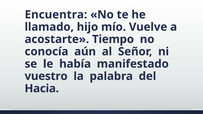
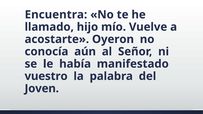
Tiempo: Tiempo -> Oyeron (113, 39)
Hacia: Hacia -> Joven (42, 89)
